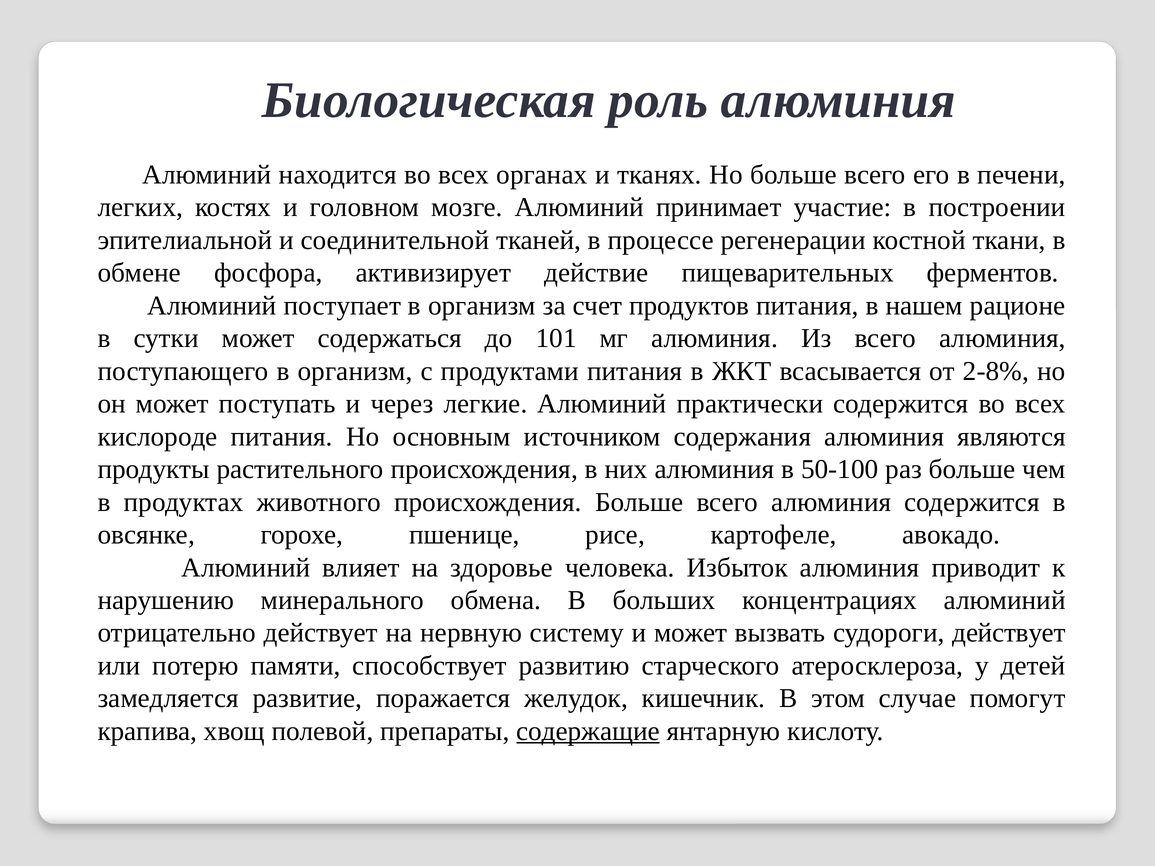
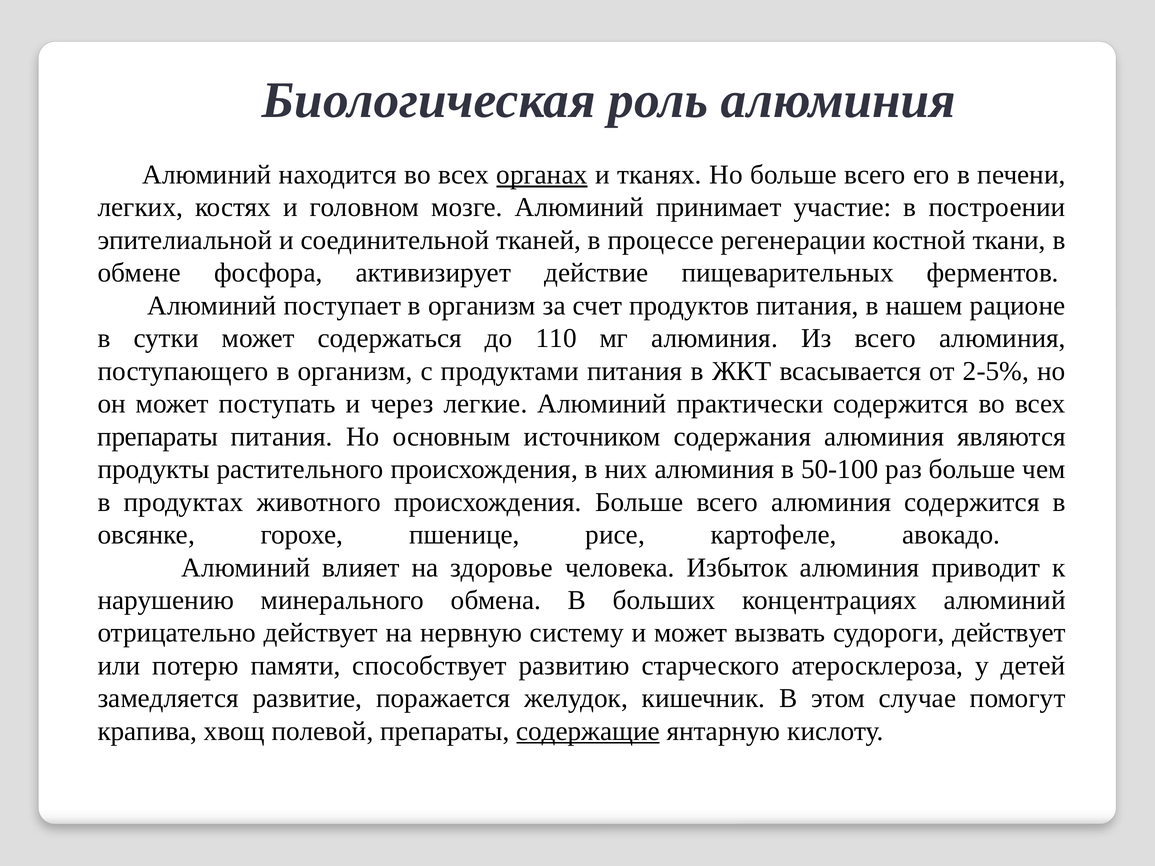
органах underline: none -> present (542, 175)
101: 101 -> 110 (556, 338)
2-8%: 2-8% -> 2-5% (996, 371)
кислороде: кислороде -> препараты (158, 437)
